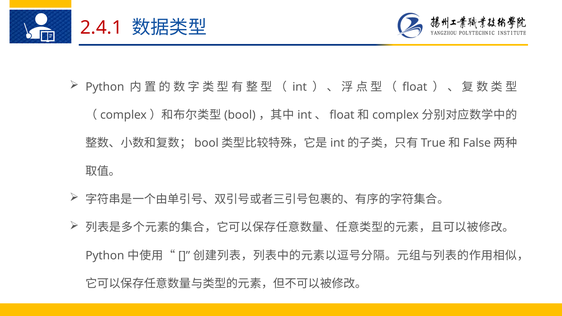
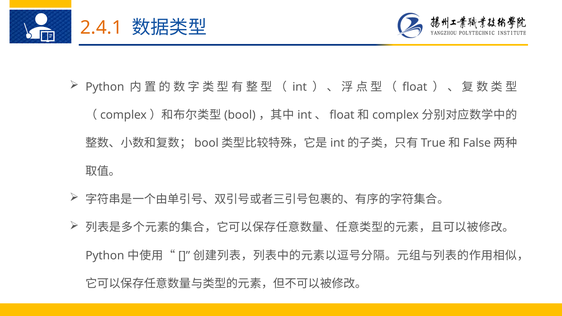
2.4.1 colour: red -> orange (101, 28)
